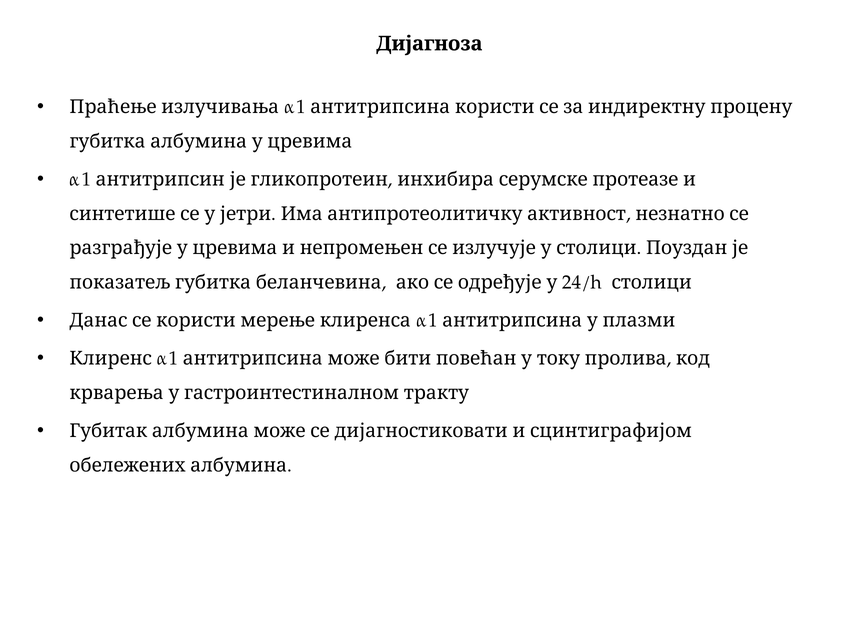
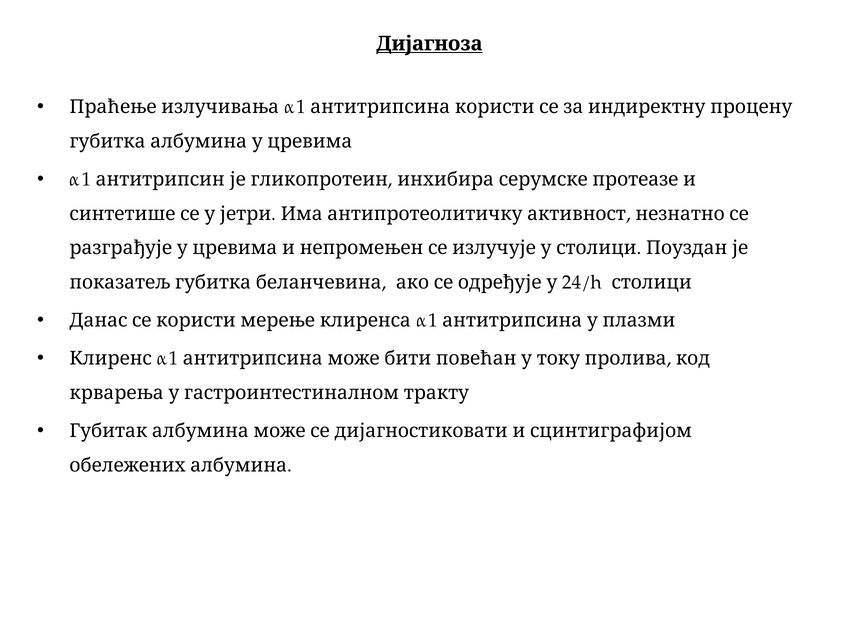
Дијагноза underline: none -> present (429, 44)
